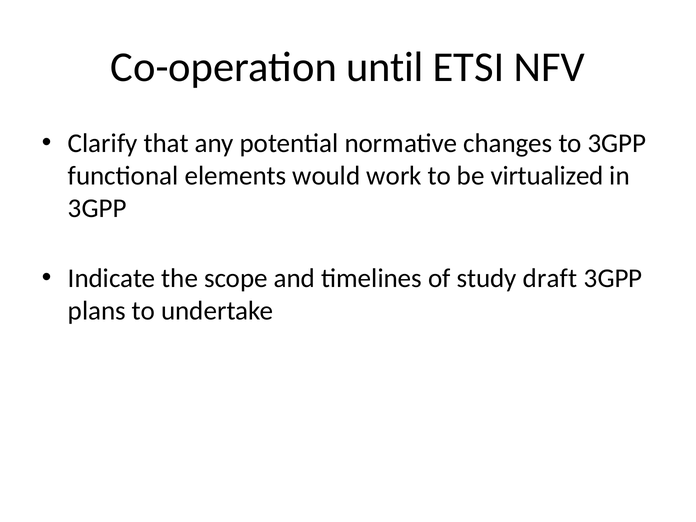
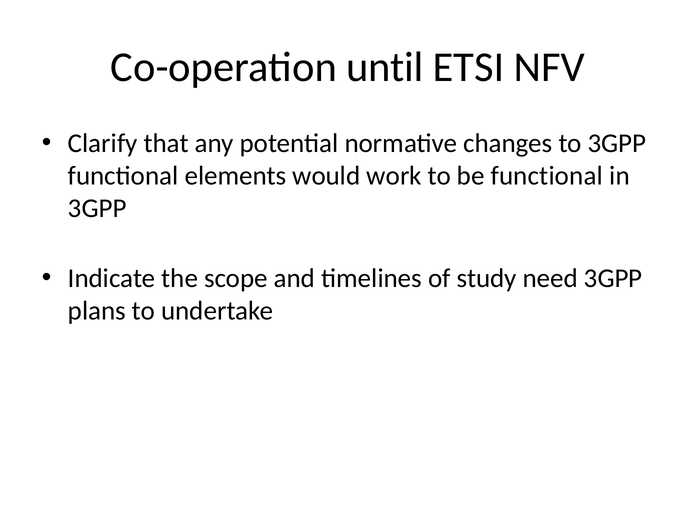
be virtualized: virtualized -> functional (547, 176)
draft: draft -> need (550, 279)
